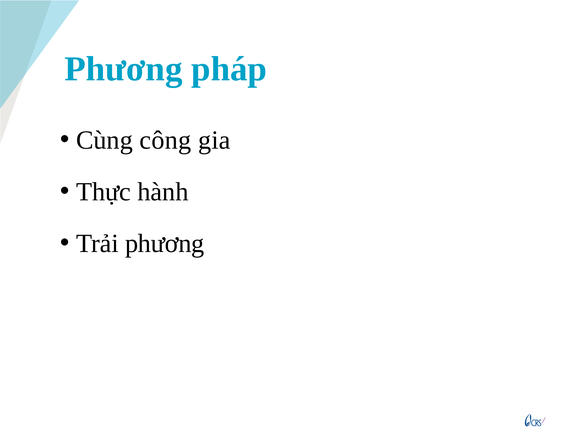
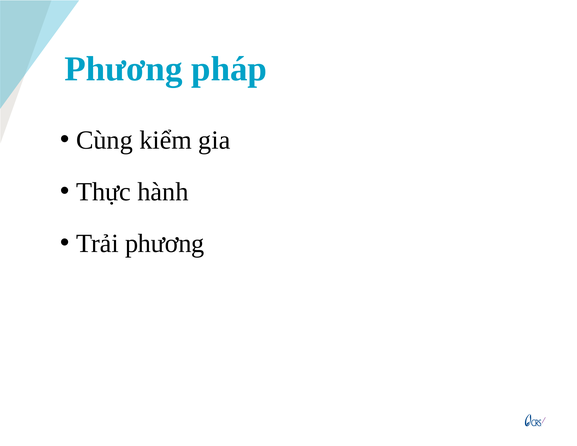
công: công -> kiểm (166, 140)
